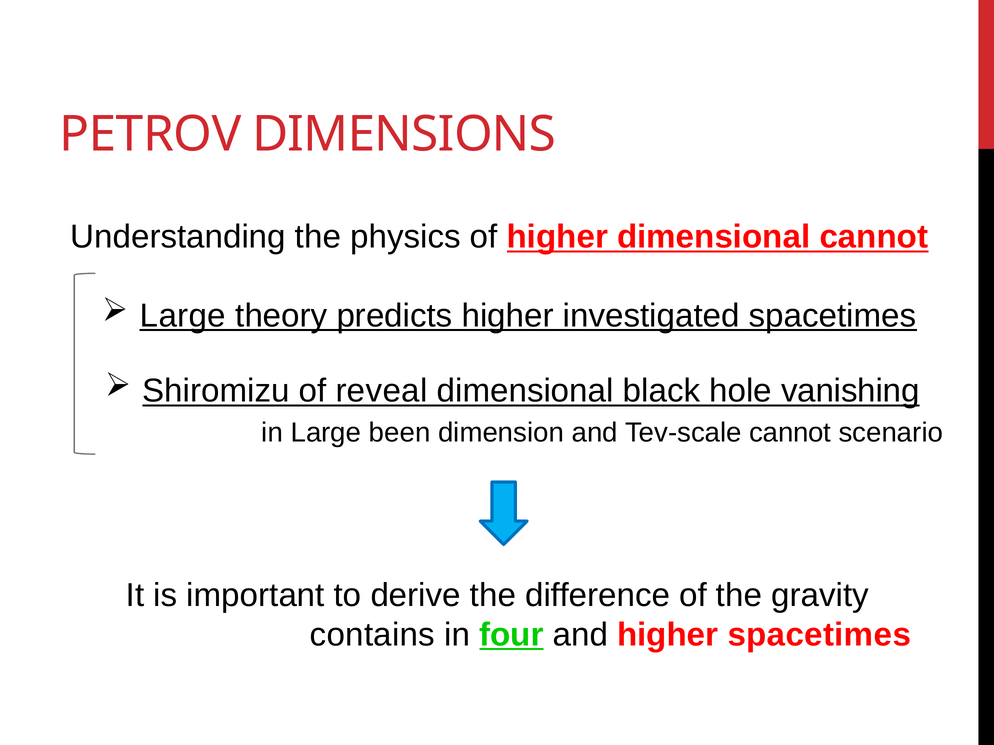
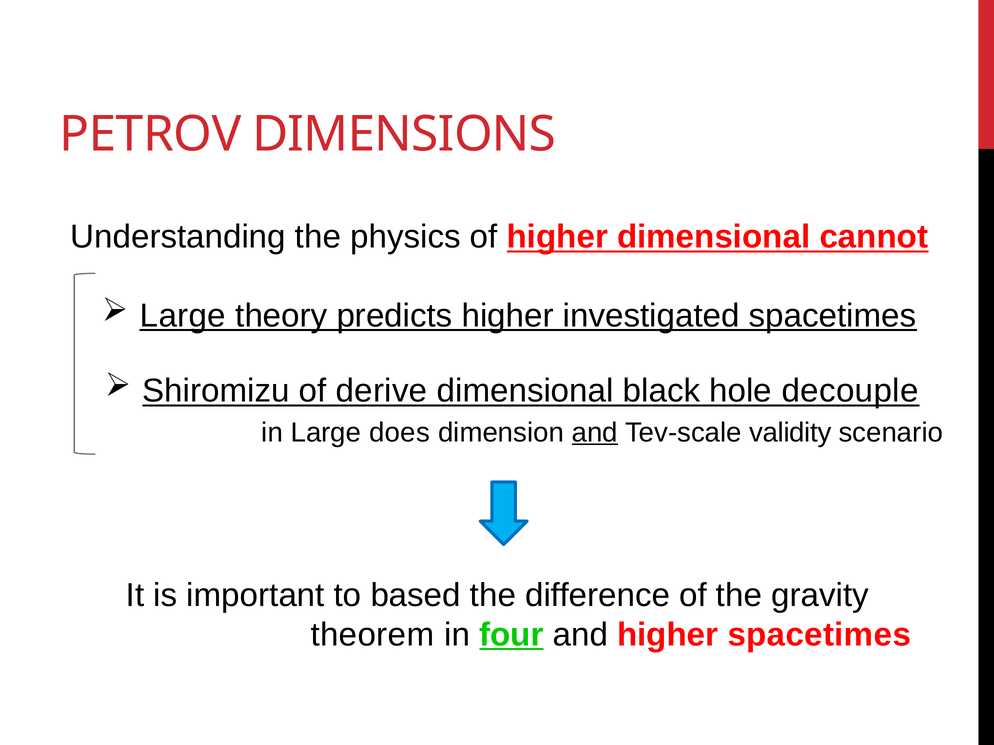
reveal: reveal -> derive (382, 391)
vanishing: vanishing -> decouple (850, 391)
been: been -> does (399, 433)
and underline: none -> present (595, 433)
Tev-scale cannot: cannot -> validity (790, 433)
derive: derive -> based (416, 596)
contains: contains -> theorem (372, 635)
